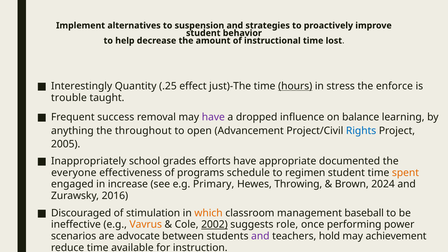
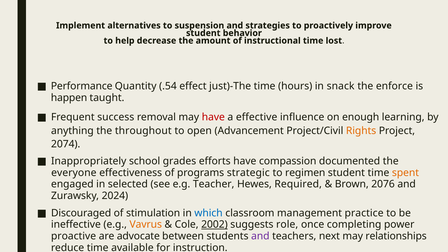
Interestingly: Interestingly -> Performance (82, 86)
.25: .25 -> .54 (168, 86)
hours underline: present -> none (295, 86)
stress: stress -> snack (341, 86)
trouble: trouble -> happen (69, 98)
have colour: purple -> red (213, 117)
dropped: dropped -> effective (257, 117)
balance: balance -> enough (361, 117)
Rights colour: blue -> orange (361, 131)
2005: 2005 -> 2074 (66, 144)
appropriate: appropriate -> compassion (288, 161)
schedule: schedule -> strategic (248, 173)
increase: increase -> selected (128, 184)
Primary: Primary -> Teacher (214, 184)
Throwing: Throwing -> Required (298, 184)
2024: 2024 -> 2076 (383, 184)
2016: 2016 -> 2024 (115, 196)
which colour: orange -> blue (209, 213)
baseball: baseball -> practice (364, 213)
performing: performing -> completing (354, 225)
scenarios: scenarios -> proactive (74, 236)
hold: hold -> next (329, 236)
achievement: achievement -> relationships (396, 236)
